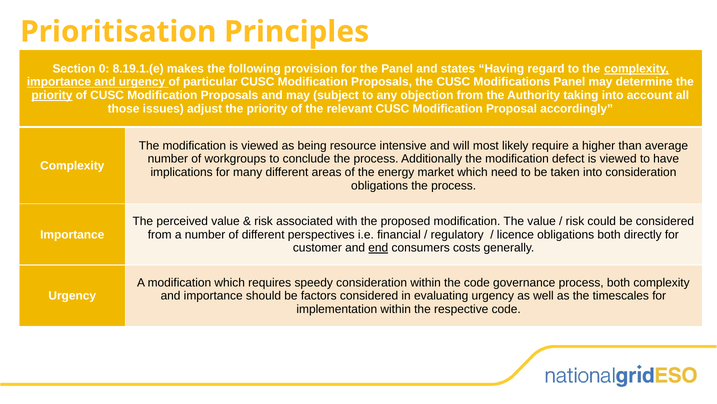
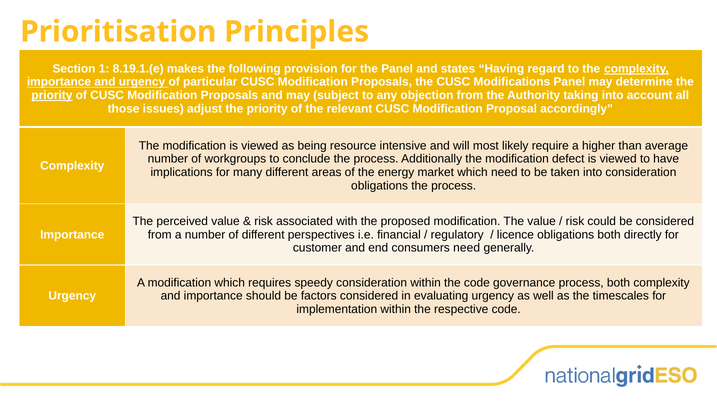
0: 0 -> 1 (104, 69)
end underline: present -> none (378, 247)
consumers costs: costs -> need (467, 247)
